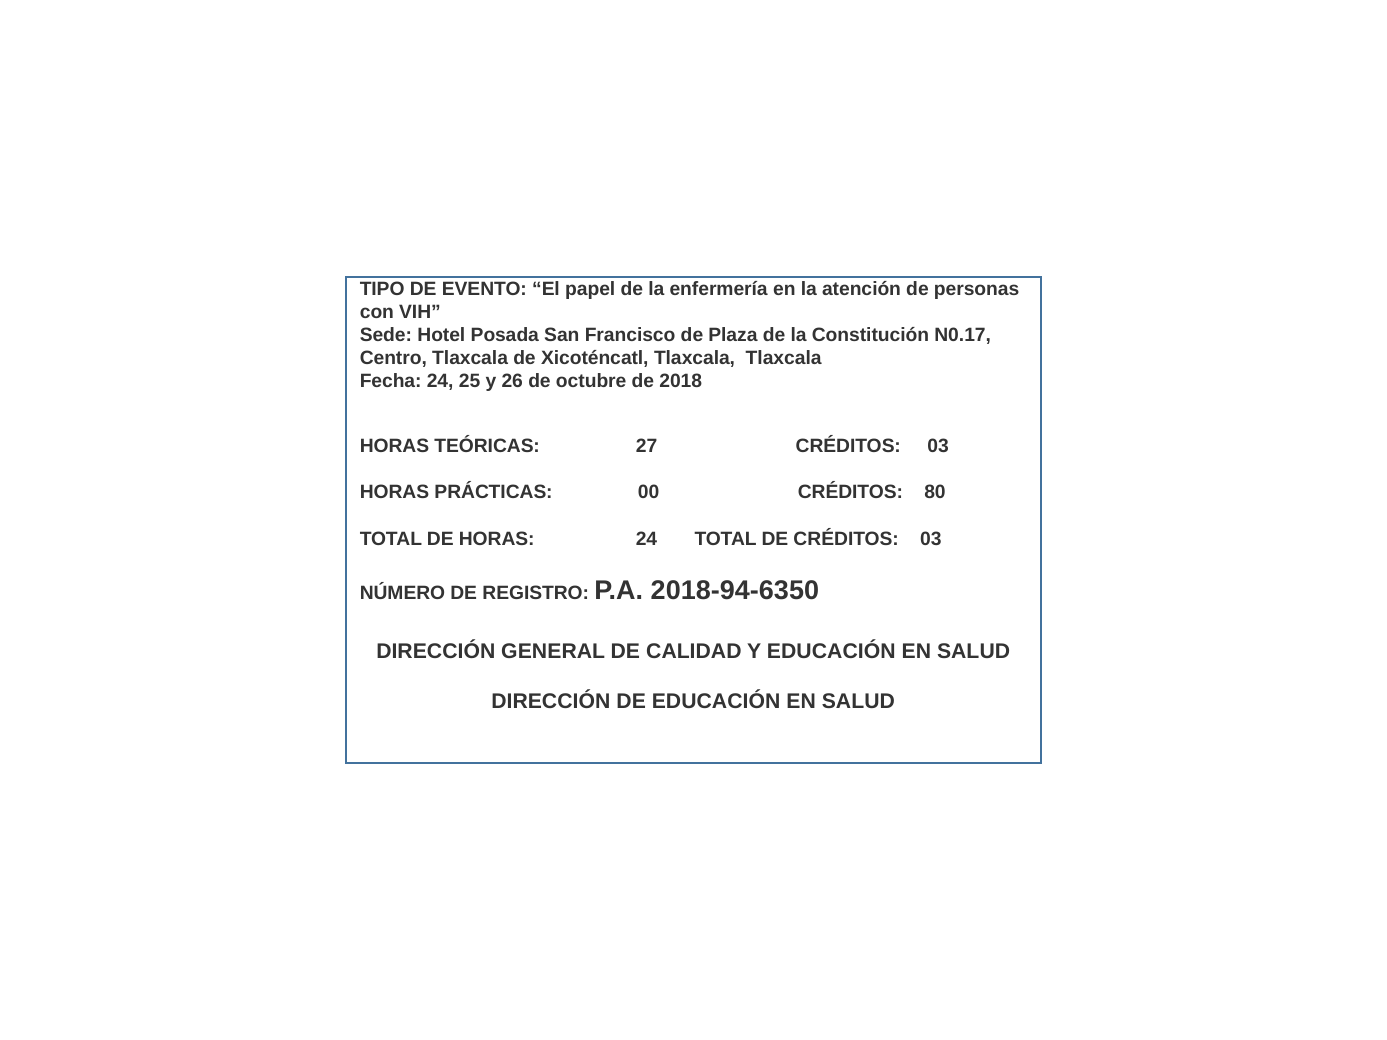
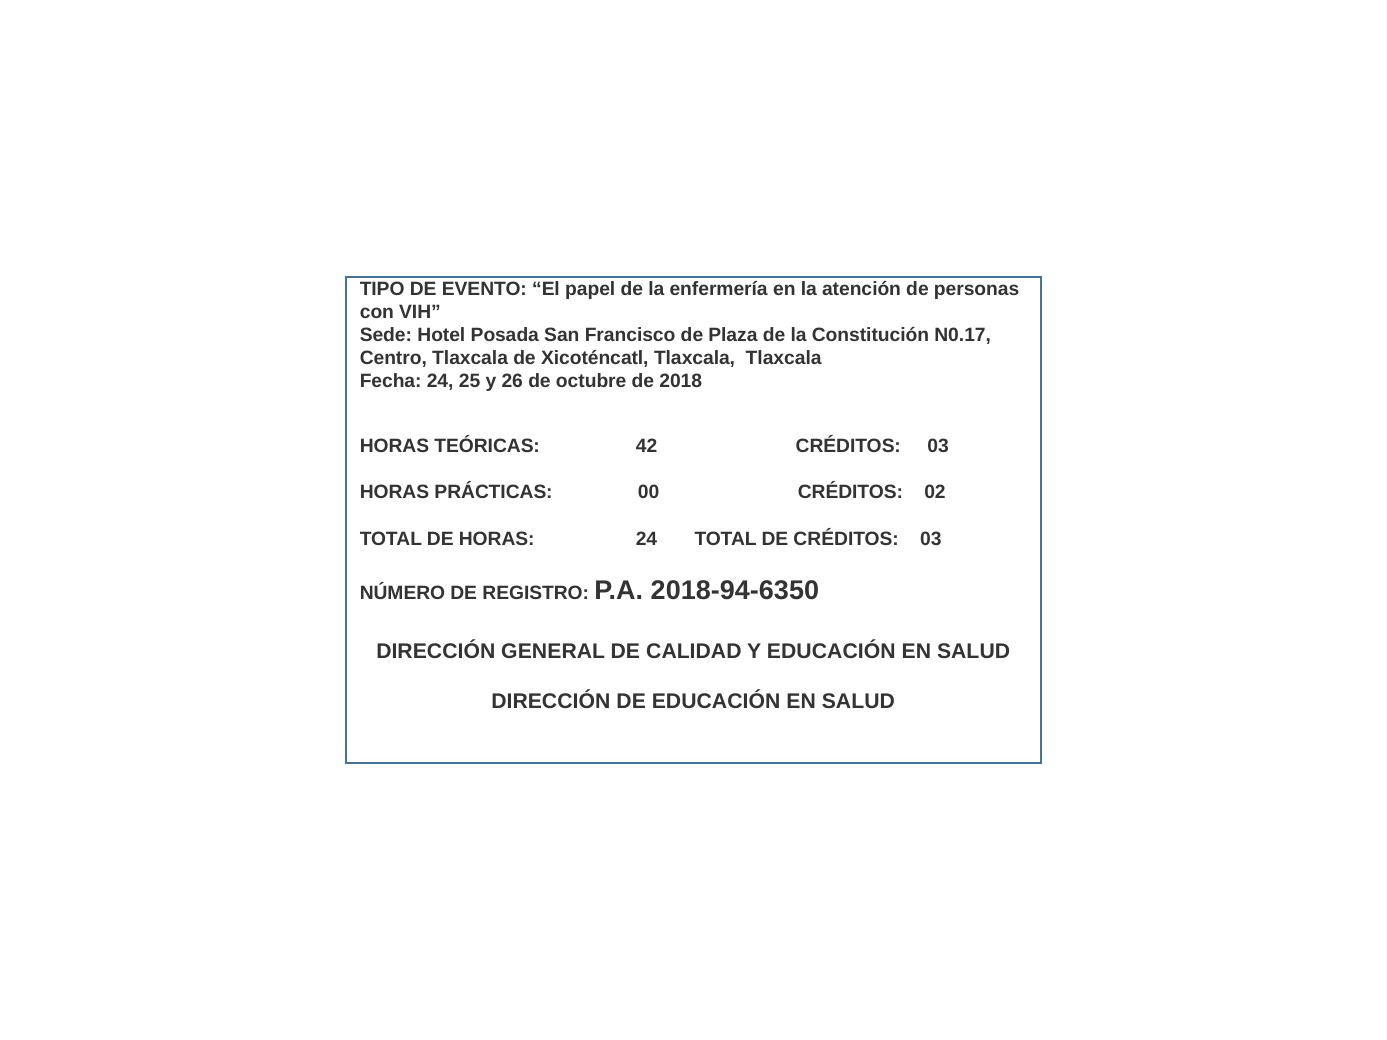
27: 27 -> 42 (647, 446)
80: 80 -> 02 (935, 493)
